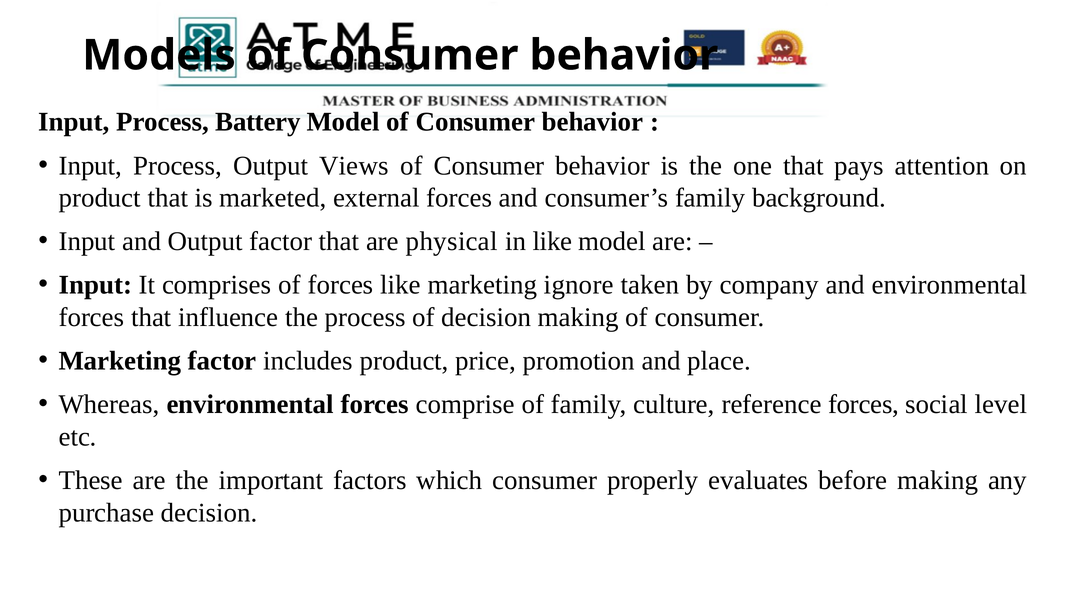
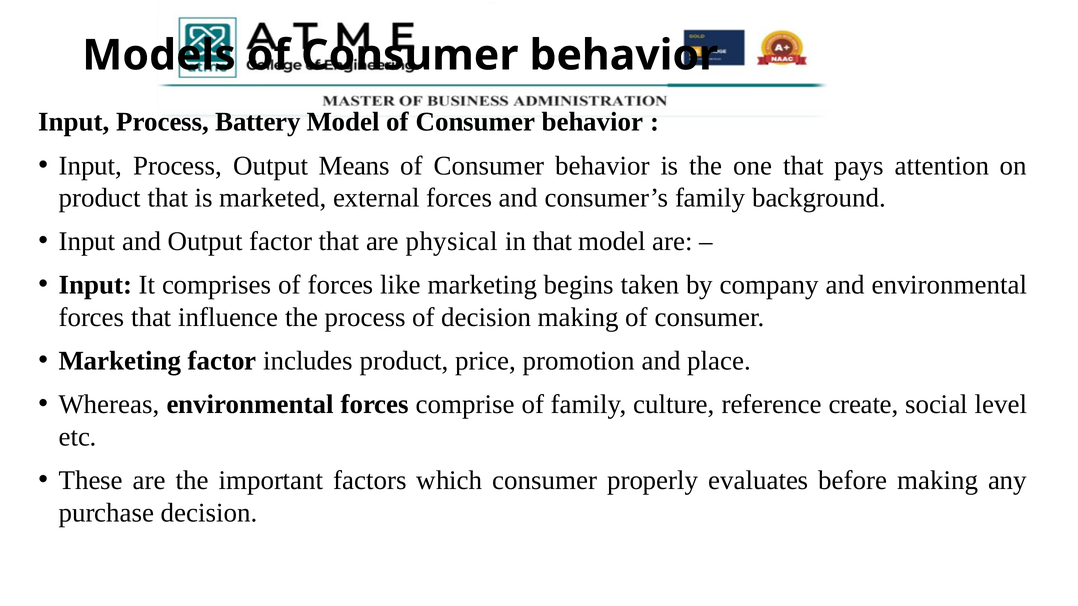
Views: Views -> Means (354, 166)
in like: like -> that (552, 242)
ignore: ignore -> begins (579, 285)
reference forces: forces -> create (863, 405)
